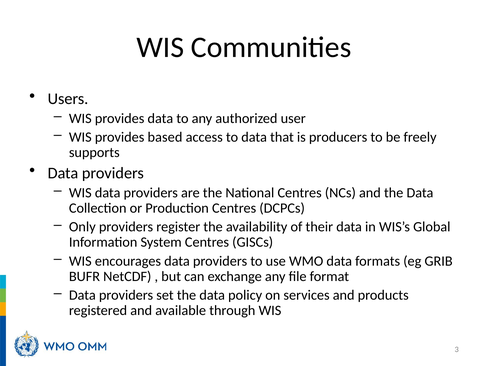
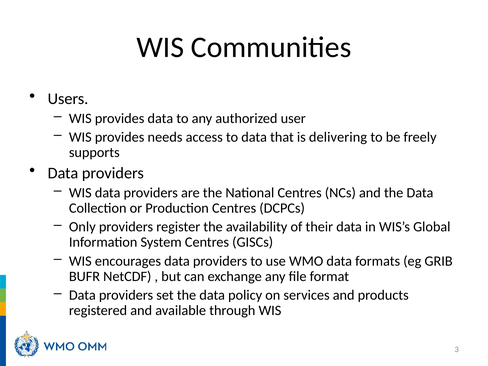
based: based -> needs (165, 137)
producers: producers -> delivering (338, 137)
